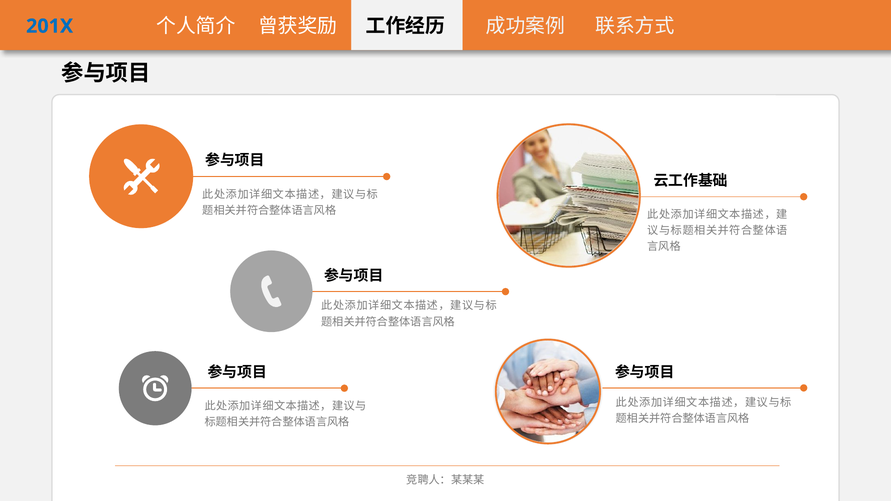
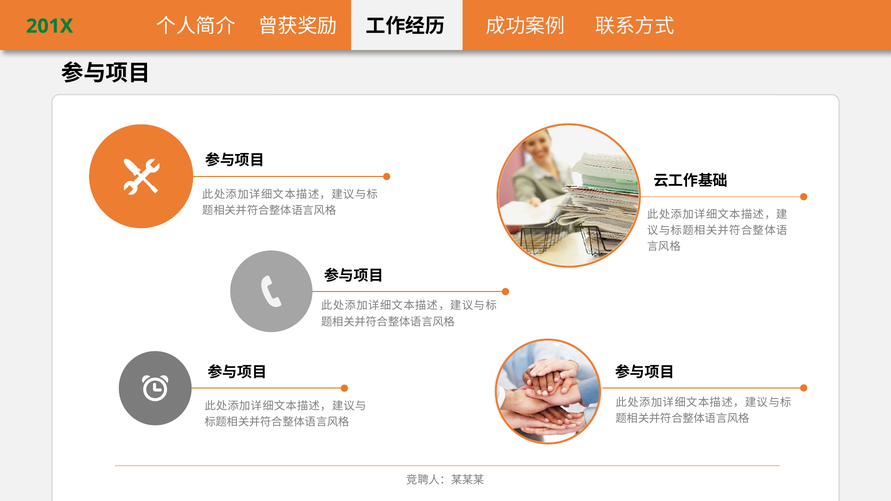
201X colour: blue -> green (50, 26)
